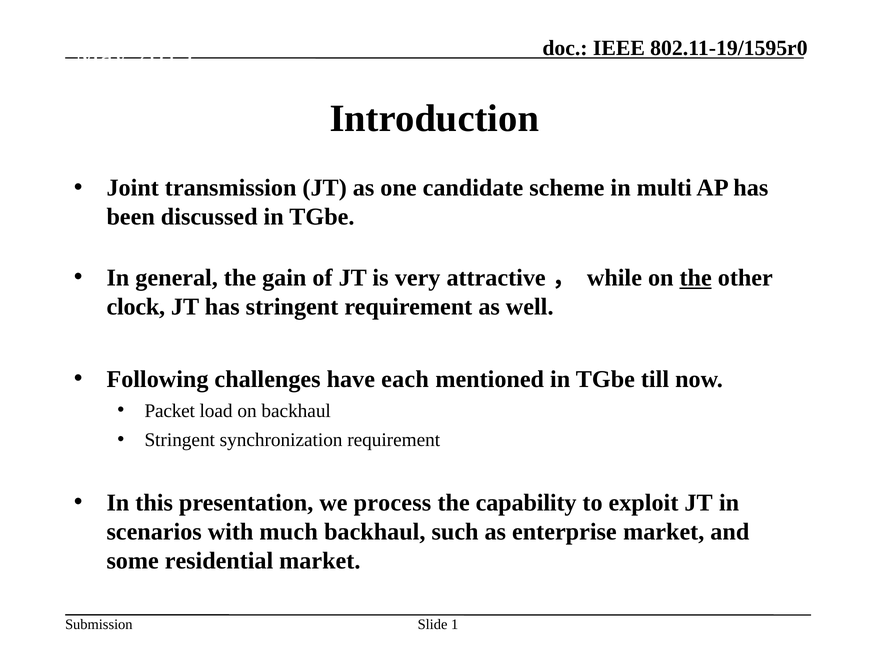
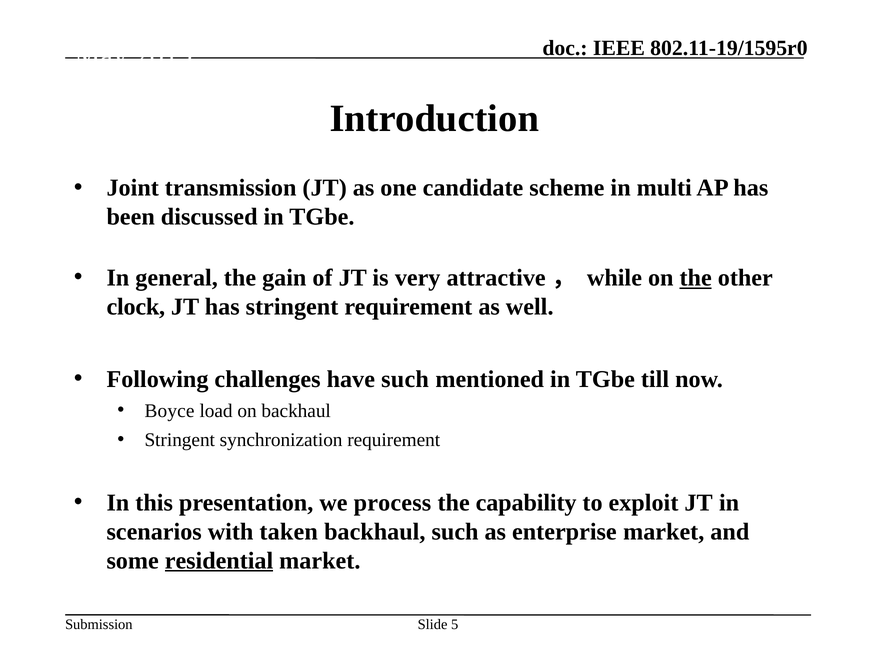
have each: each -> such (405, 379)
Packet: Packet -> Boyce (170, 411)
much: much -> taken (289, 532)
residential underline: none -> present (219, 561)
1: 1 -> 5 (455, 625)
